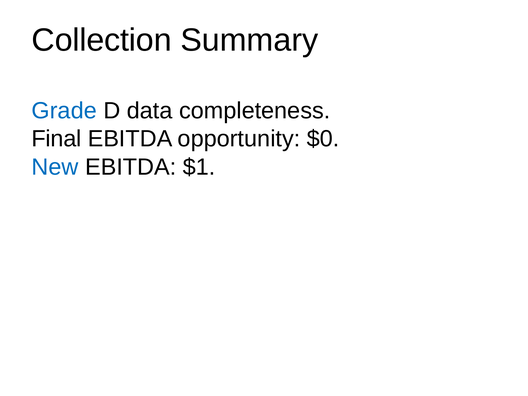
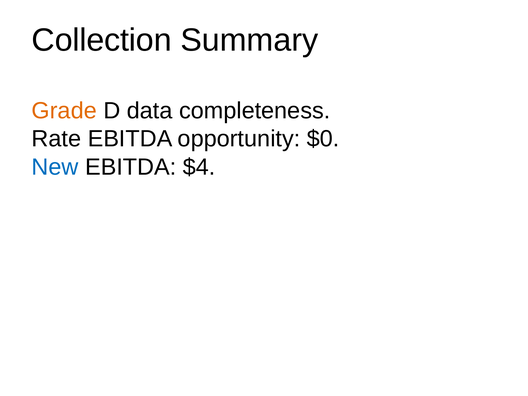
Grade colour: blue -> orange (64, 111)
Final: Final -> Rate (56, 139)
$1: $1 -> $4 (199, 167)
